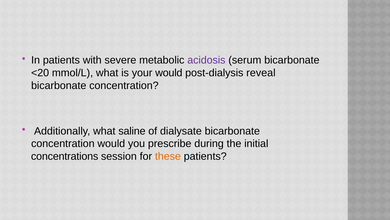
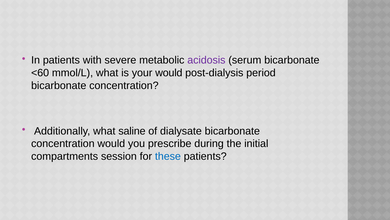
<20: <20 -> <60 (40, 73)
reveal: reveal -> period (261, 73)
concentrations: concentrations -> compartments (65, 156)
these colour: orange -> blue (168, 156)
